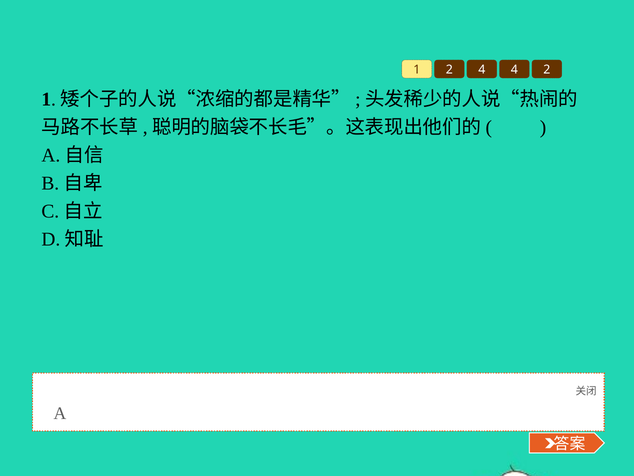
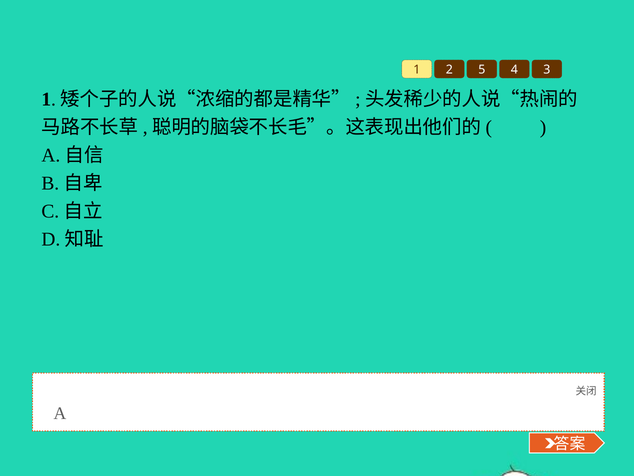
2 4: 4 -> 5 (482, 70)
4 2: 2 -> 3 (547, 70)
